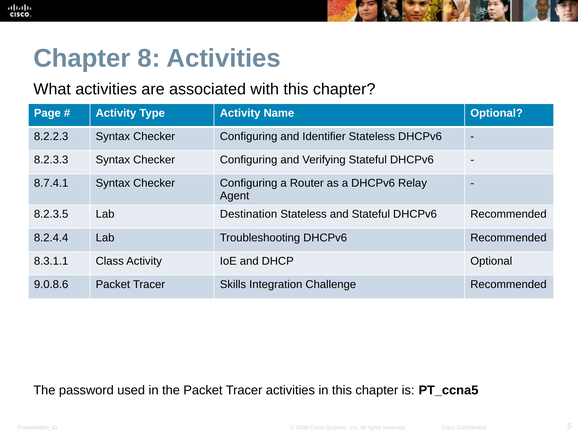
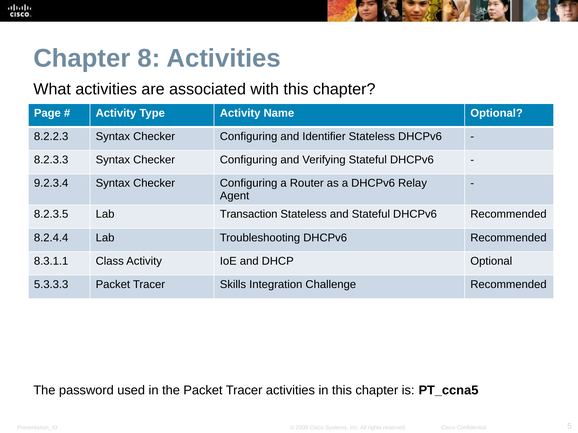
8.7.4.1: 8.7.4.1 -> 9.2.3.4 (51, 183)
Destination: Destination -> Transaction (249, 215)
9.0.8.6: 9.0.8.6 -> 5.3.3.3 (51, 285)
